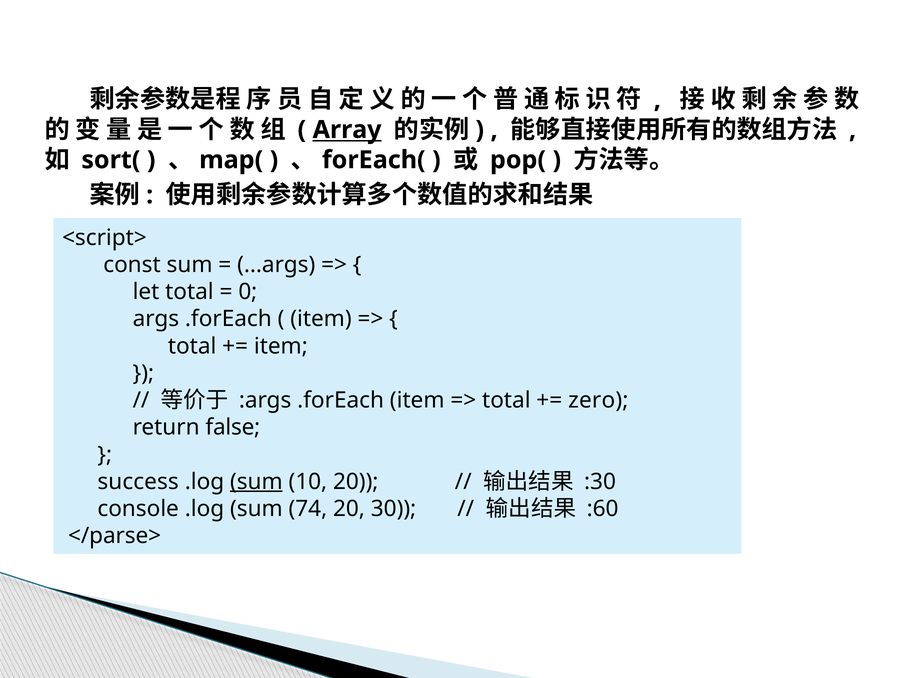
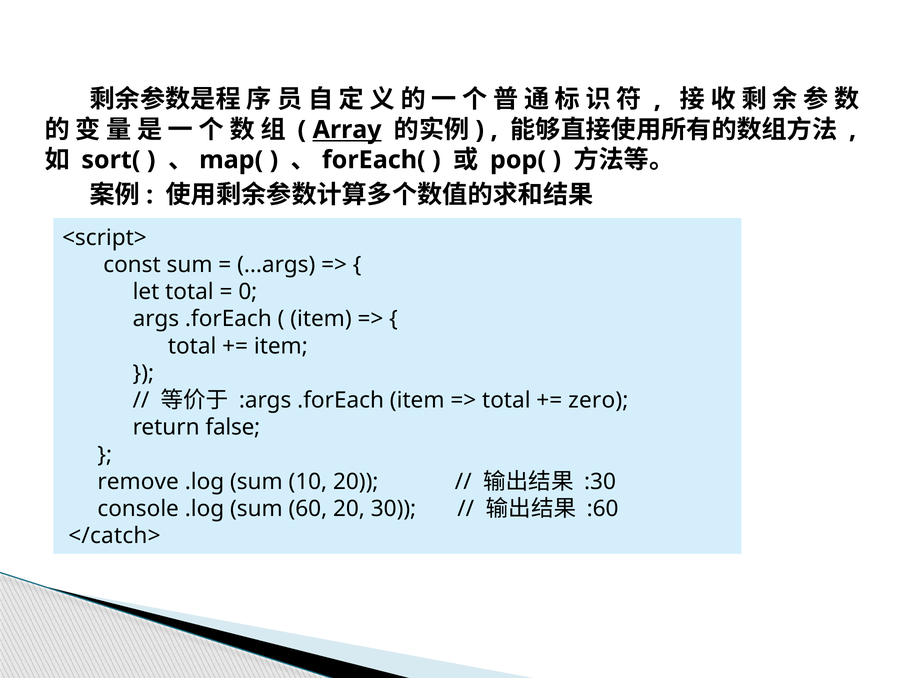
success: success -> remove (138, 482)
sum underline: present -> none (256, 482)
74: 74 -> 60 (308, 509)
</parse>: </parse> -> </catch> (114, 536)
